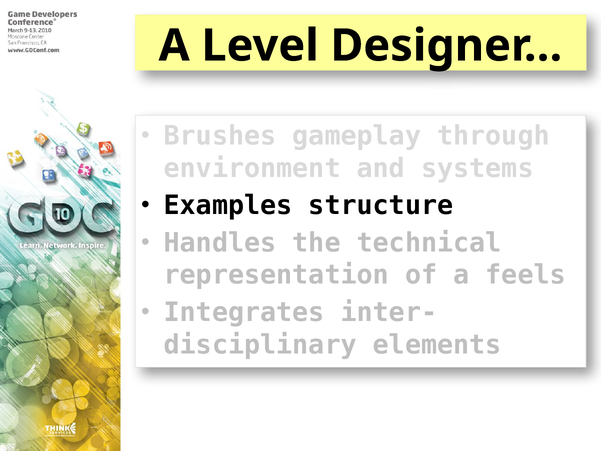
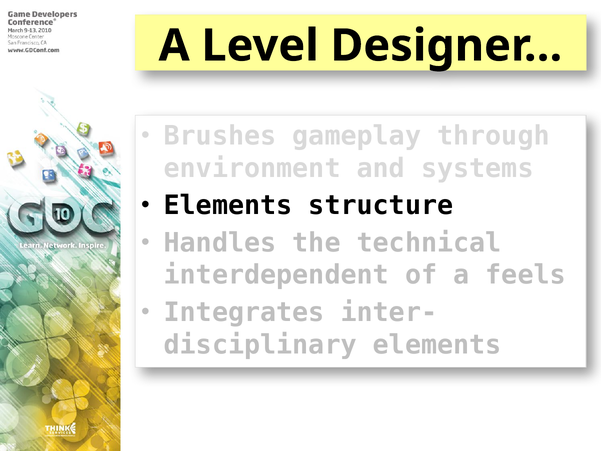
Examples: Examples -> Elements (228, 206)
representation: representation -> interdependent (276, 275)
